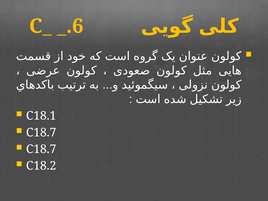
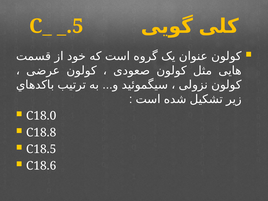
_.6: _.6 -> _.5 (70, 26)
C18.1: C18.1 -> C18.0 (41, 116)
C18.7: C18.7 -> C18.8 (41, 132)
C18.7: C18.7 -> C18.5 (41, 149)
C18.2: C18.2 -> C18.6 (41, 166)
